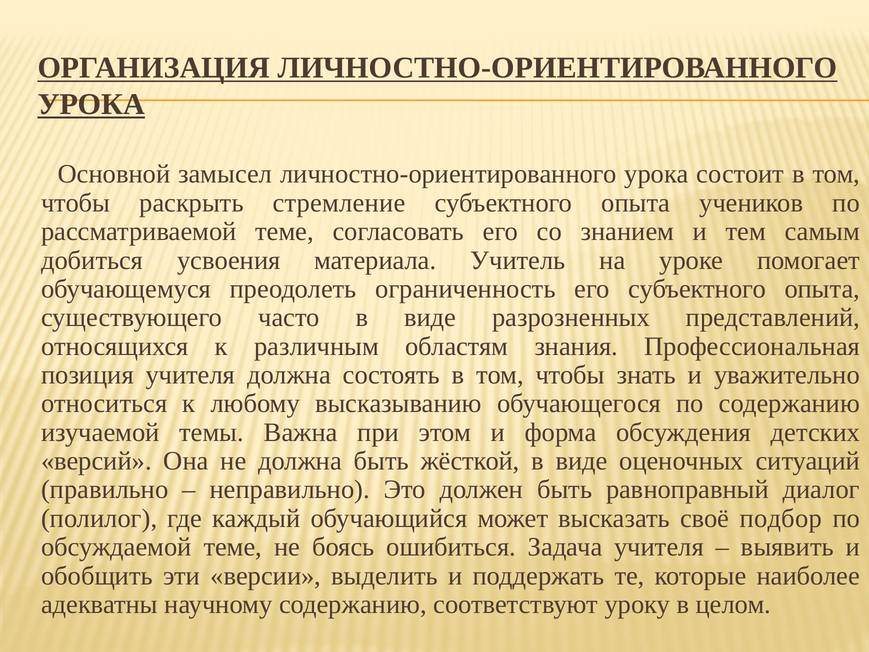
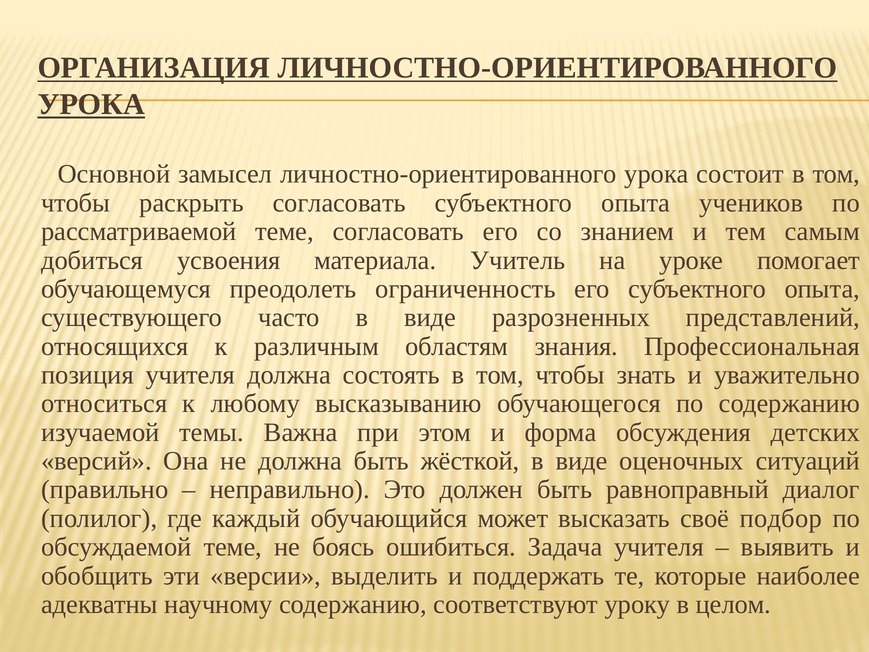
раскрыть стремление: стремление -> согласовать (339, 203)
